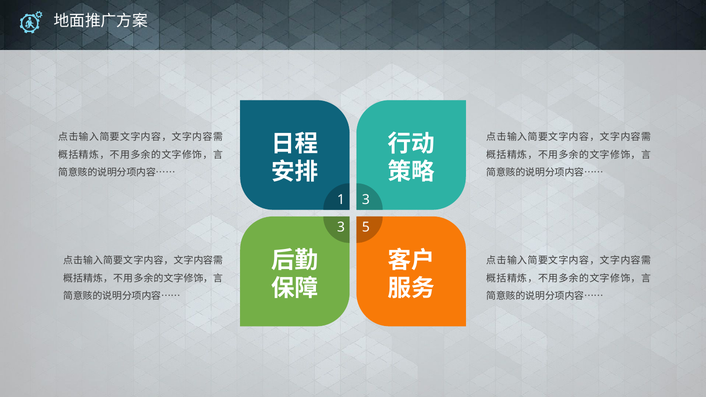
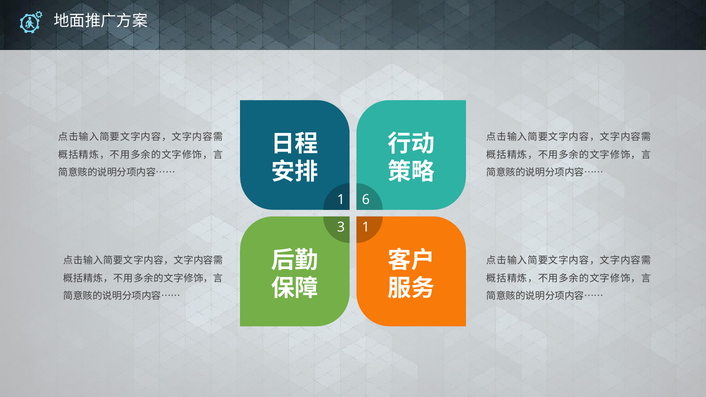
1 3: 3 -> 6 (366, 200)
3 5: 5 -> 1 (366, 227)
